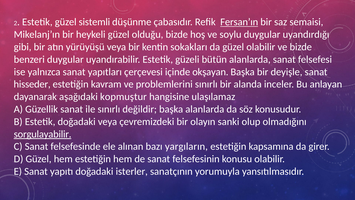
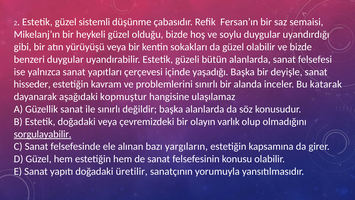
Fersan’ın underline: present -> none (239, 22)
okşayan: okşayan -> yaşadığı (210, 72)
anlayan: anlayan -> katarak (326, 84)
sanki: sanki -> varlık (229, 121)
isterler: isterler -> üretilir (132, 171)
